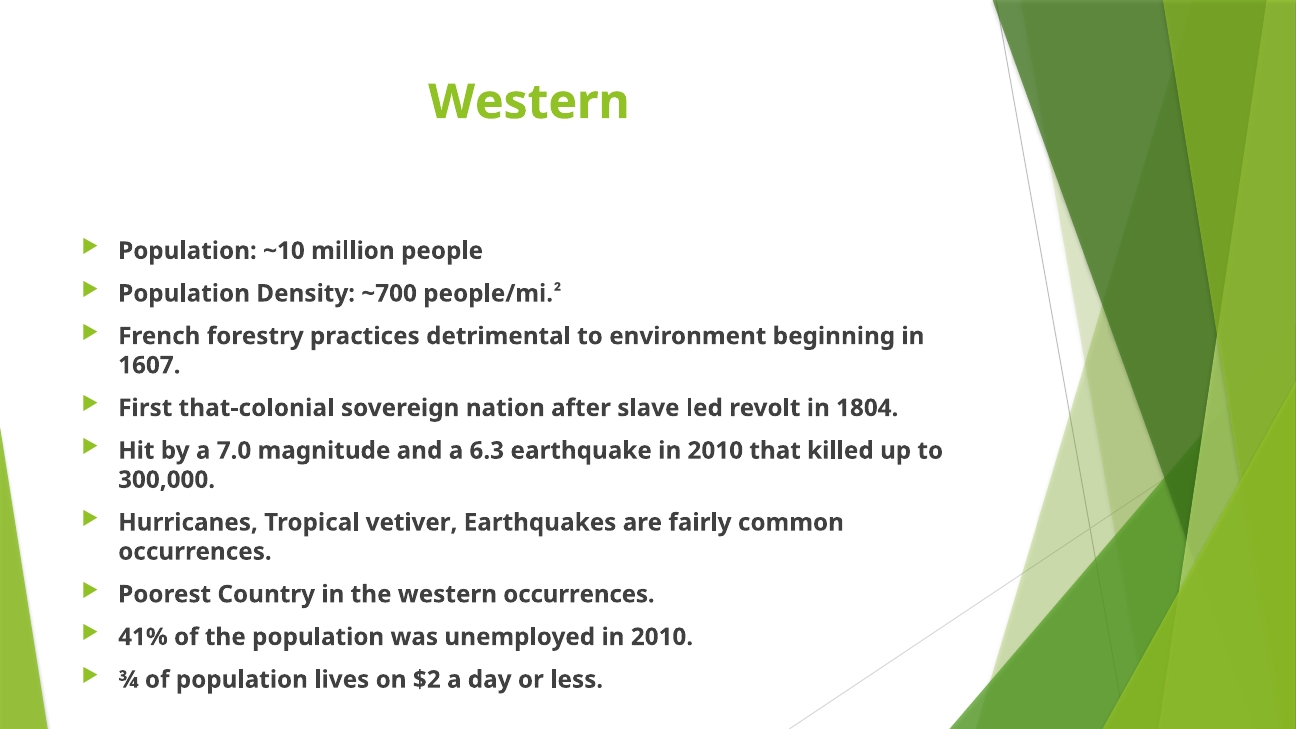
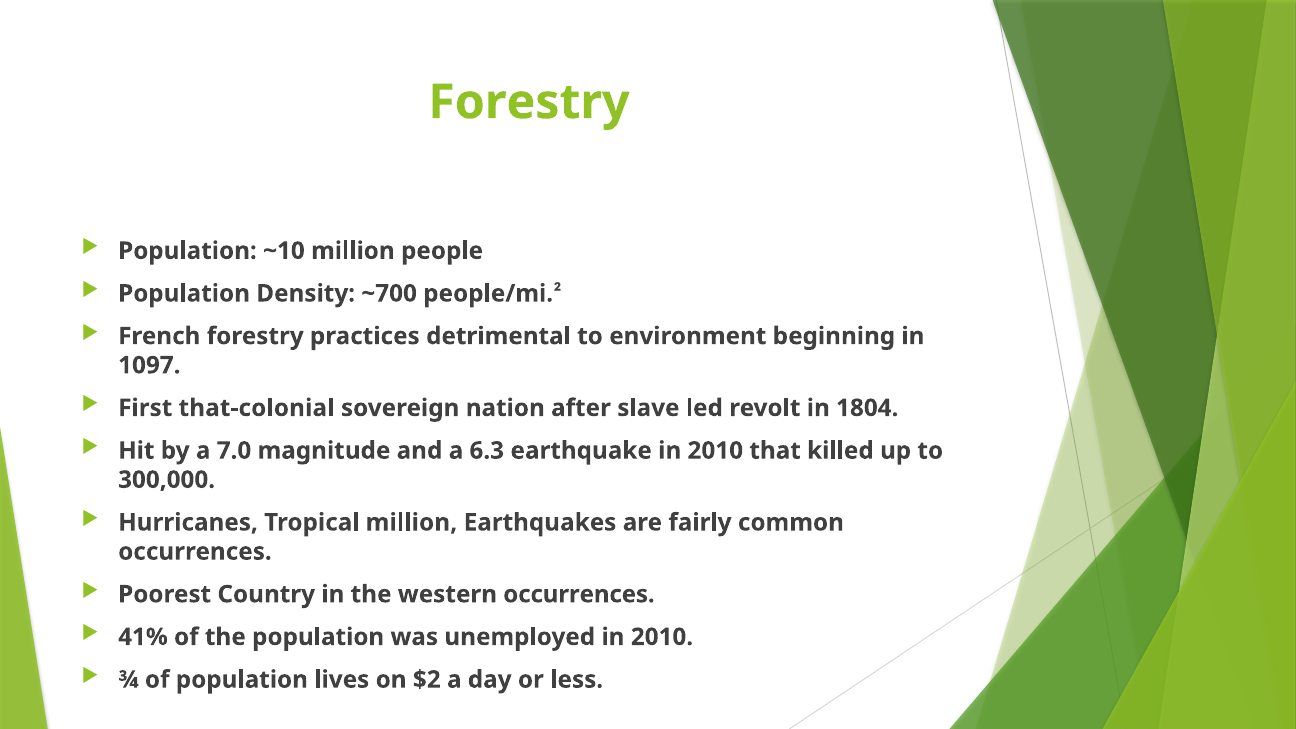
Western: Western -> Forestry (529, 102)
1607: 1607 -> 1097 (149, 365)
Tropical vetiver: vetiver -> million (411, 522)
